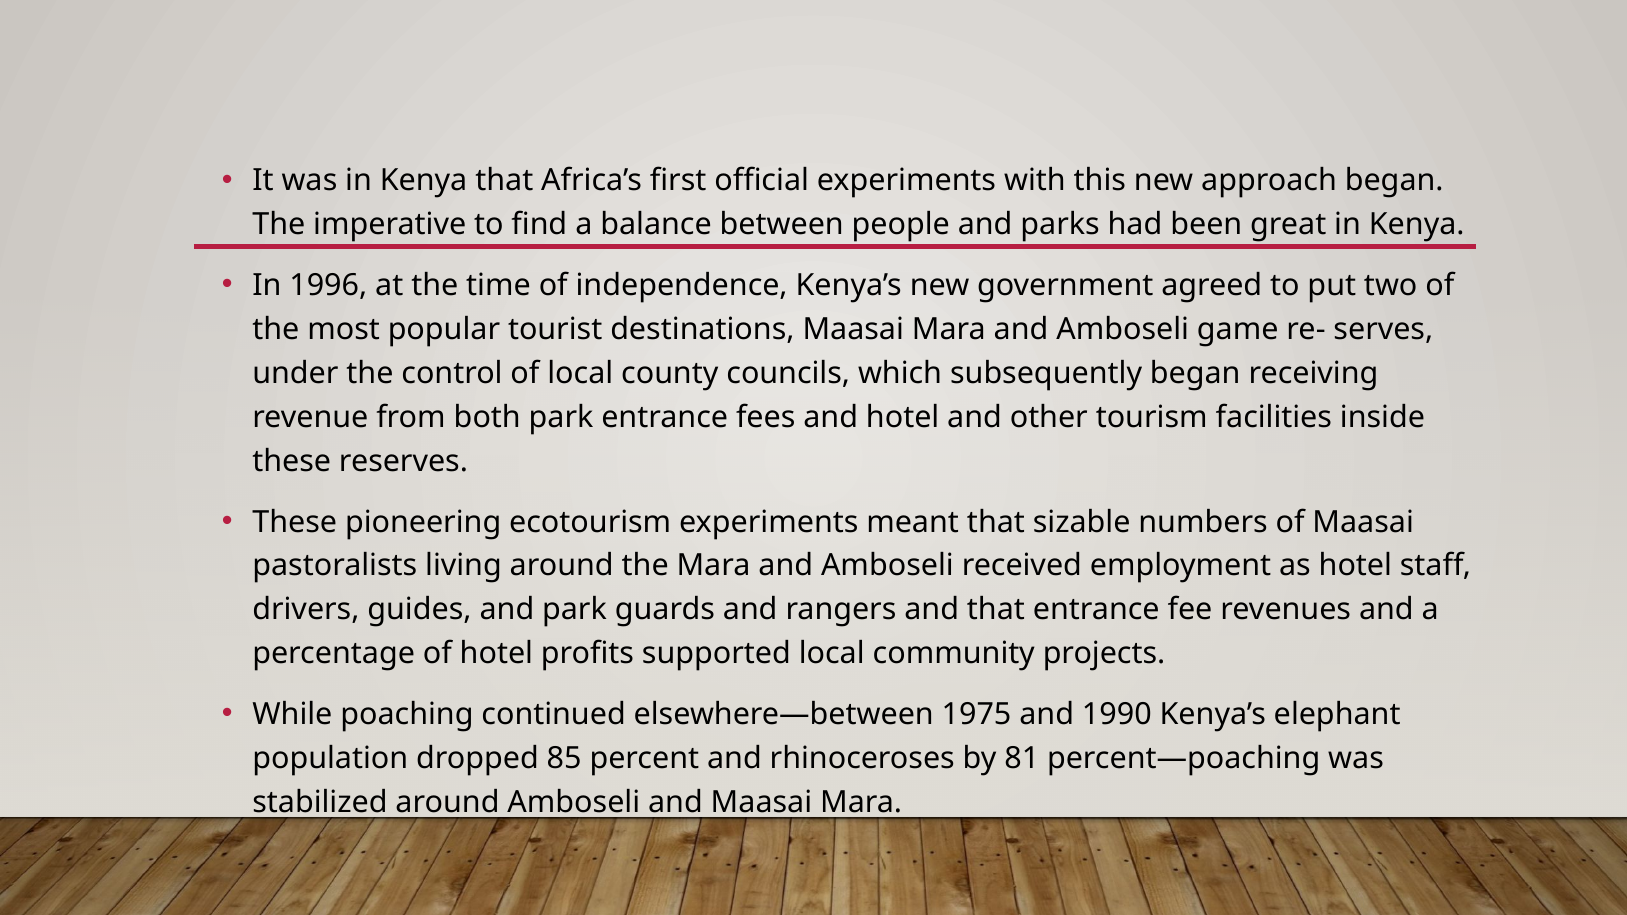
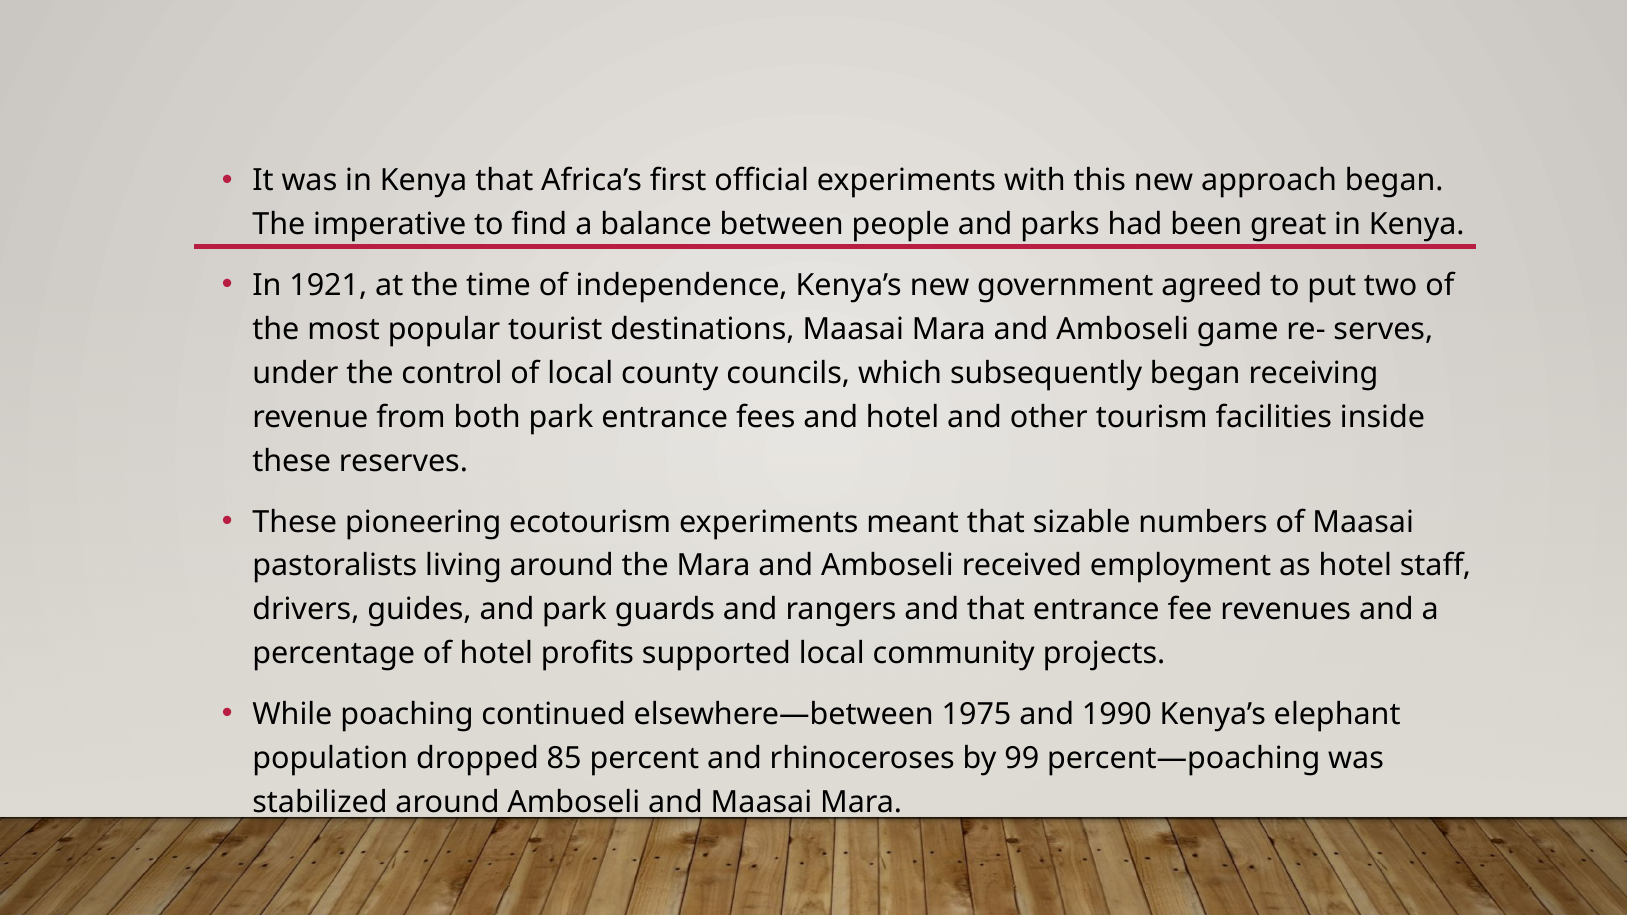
1996: 1996 -> 1921 (328, 286)
81: 81 -> 99 (1022, 759)
